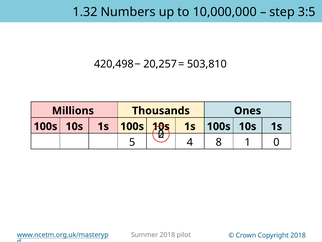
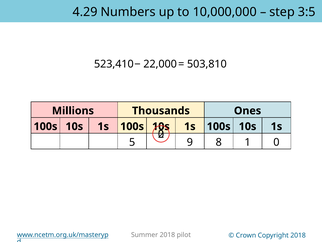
1.32: 1.32 -> 4.29 (85, 12)
20,257: 20,257 -> 22,000 (160, 64)
420,498: 420,498 -> 523,410 (114, 64)
4: 4 -> 9 (190, 142)
